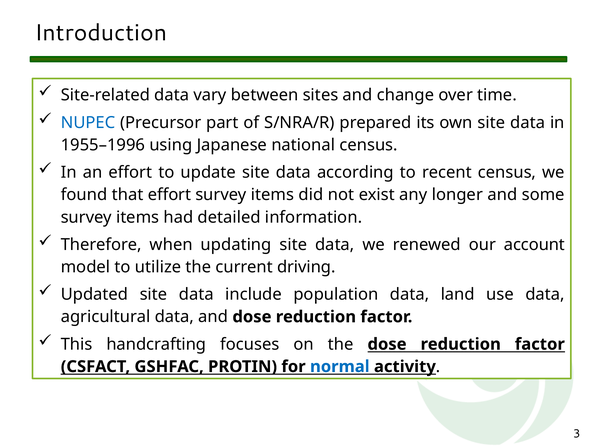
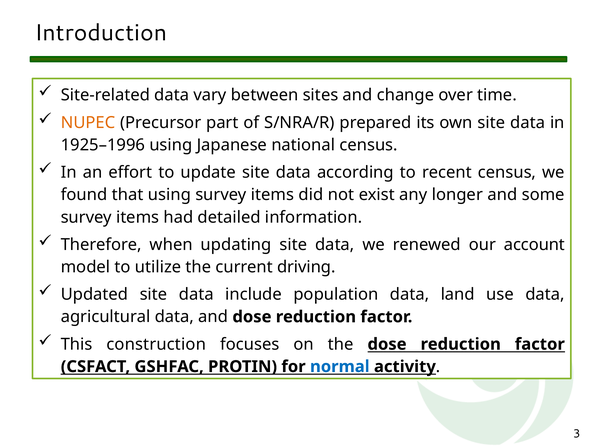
NUPEC colour: blue -> orange (88, 123)
1955–1996: 1955–1996 -> 1925–1996 (103, 145)
that effort: effort -> using (169, 195)
handcrafting: handcrafting -> construction (156, 344)
